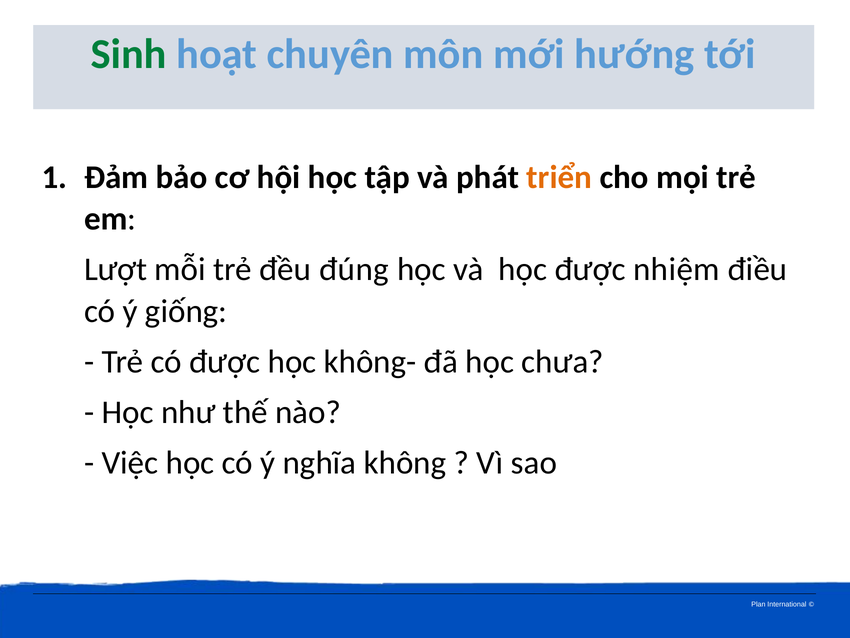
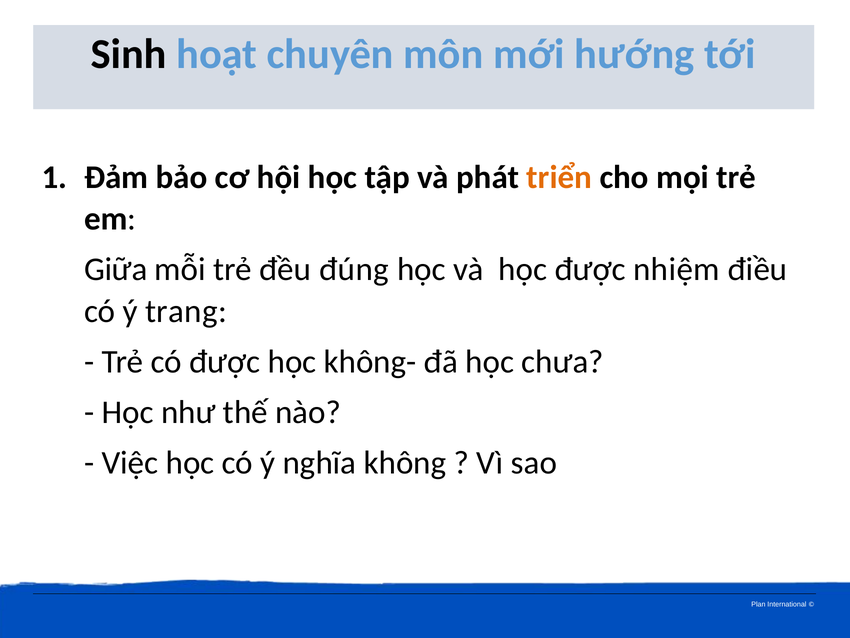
Sinh colour: green -> black (129, 54)
Lượt: Lượt -> Giữa (116, 269)
giống: giống -> trang (186, 311)
